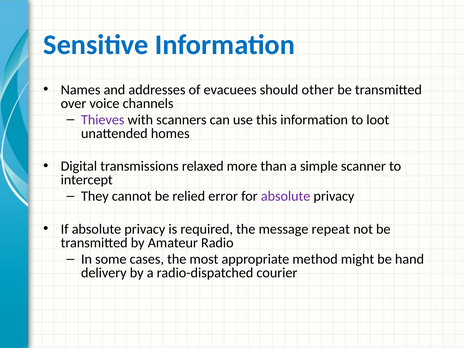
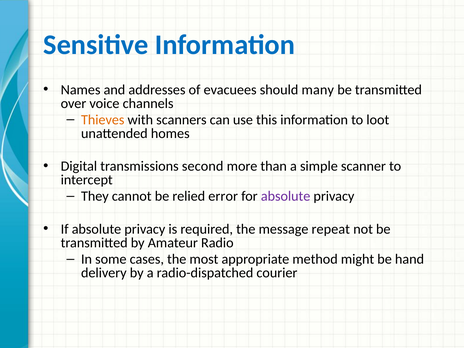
other: other -> many (318, 90)
Thieves colour: purple -> orange (103, 120)
relaxed: relaxed -> second (203, 166)
